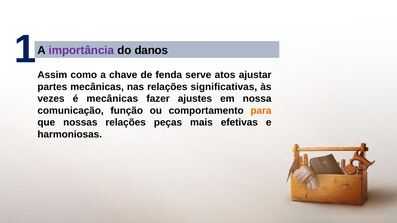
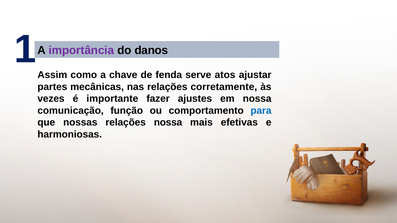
significativas: significativas -> corretamente (224, 87)
é mecânicas: mecânicas -> importante (112, 99)
para colour: orange -> blue (261, 111)
relações peças: peças -> nossa (168, 123)
